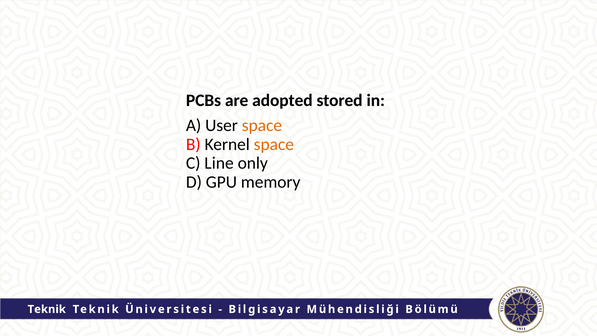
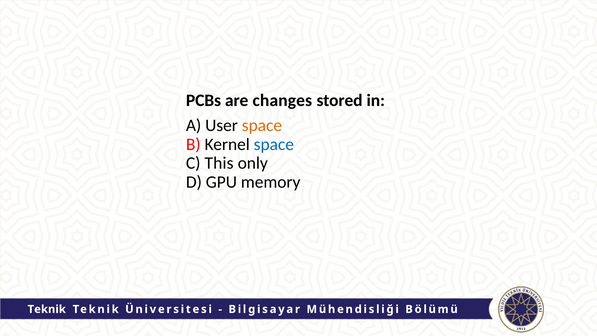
adopted: adopted -> changes (282, 100)
space colour: orange -> blue (274, 144)
Line: Line -> This (219, 163)
